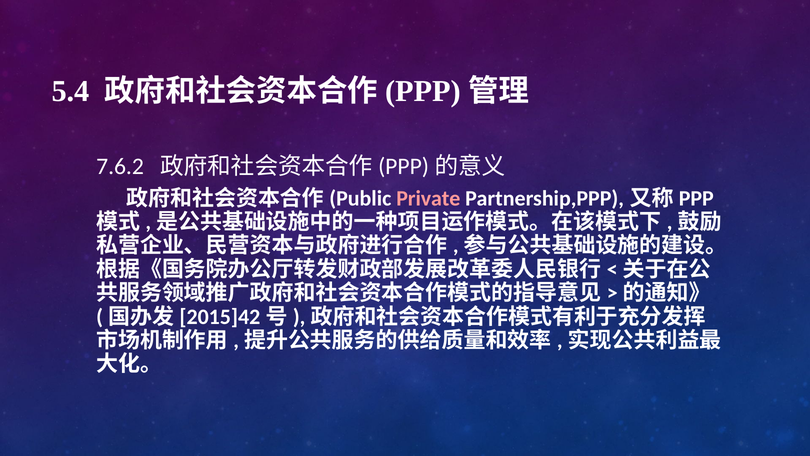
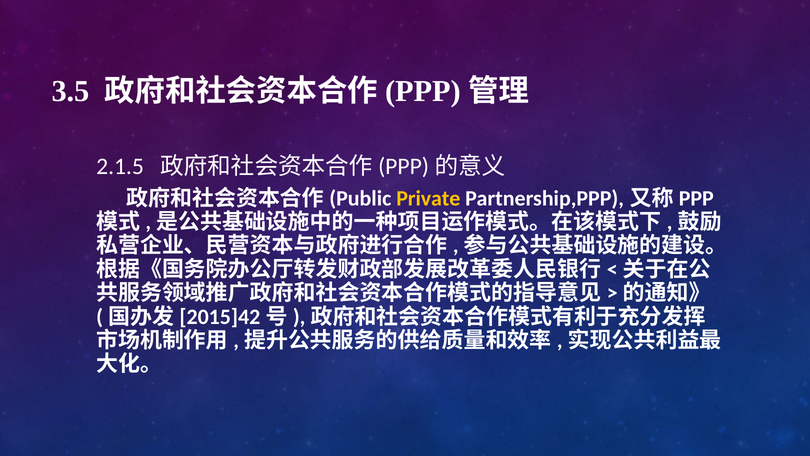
5.4: 5.4 -> 3.5 (71, 91)
7.6.2: 7.6.2 -> 2.1.5 (120, 166)
Private colour: pink -> yellow (428, 198)
